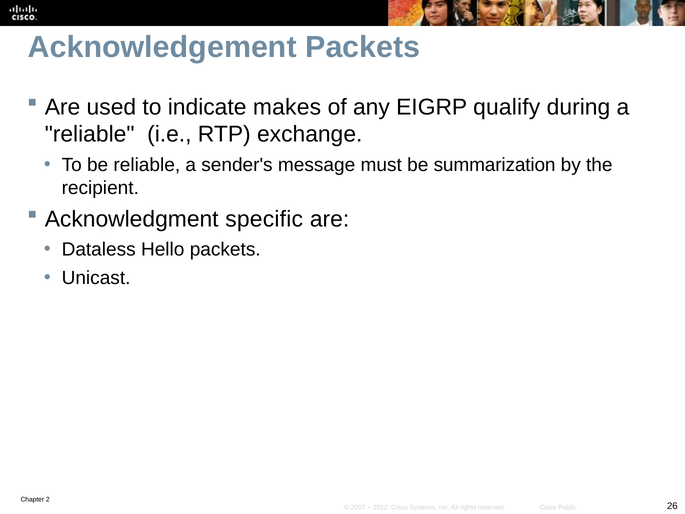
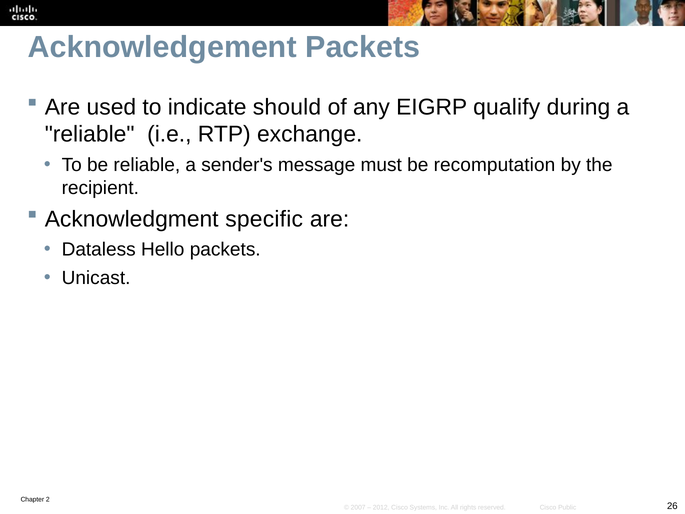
makes: makes -> should (287, 107)
summarization: summarization -> recomputation (494, 165)
